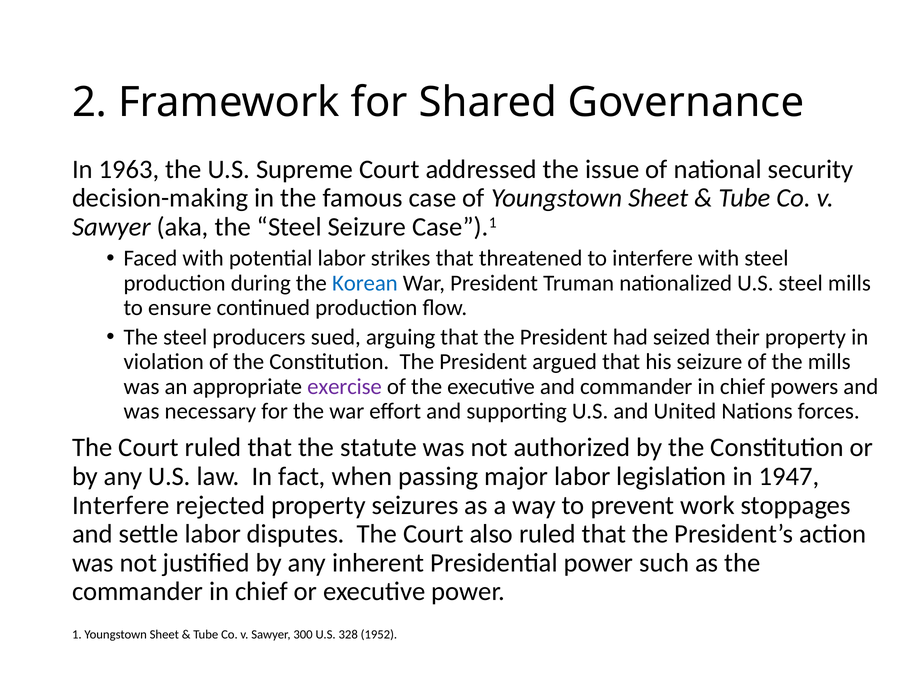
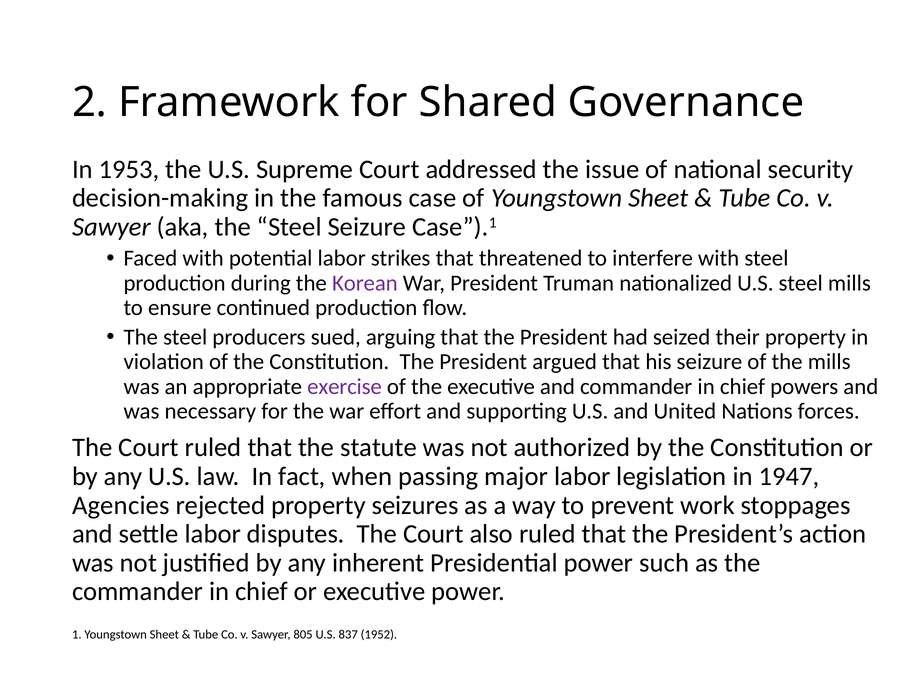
1963: 1963 -> 1953 (129, 169)
Korean colour: blue -> purple (365, 283)
Interfere: Interfere -> Agencies (121, 505)
300: 300 -> 805 (303, 635)
328: 328 -> 837 (348, 635)
